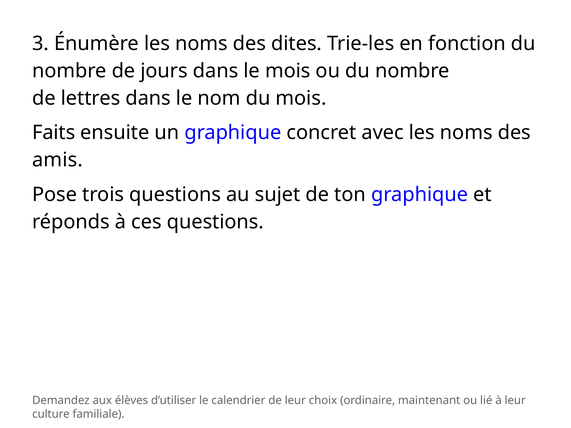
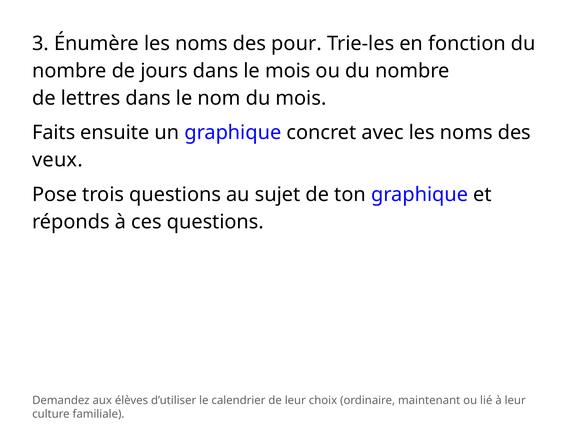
dites: dites -> pour (297, 44)
amis: amis -> veux (57, 160)
